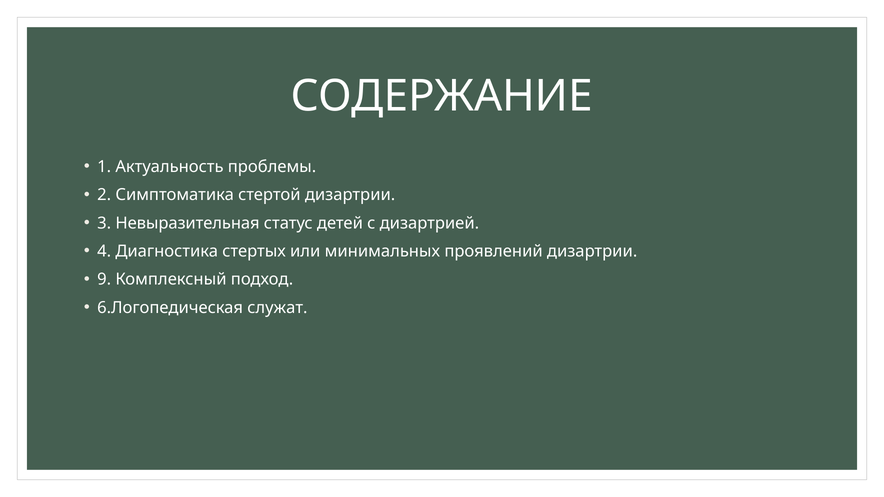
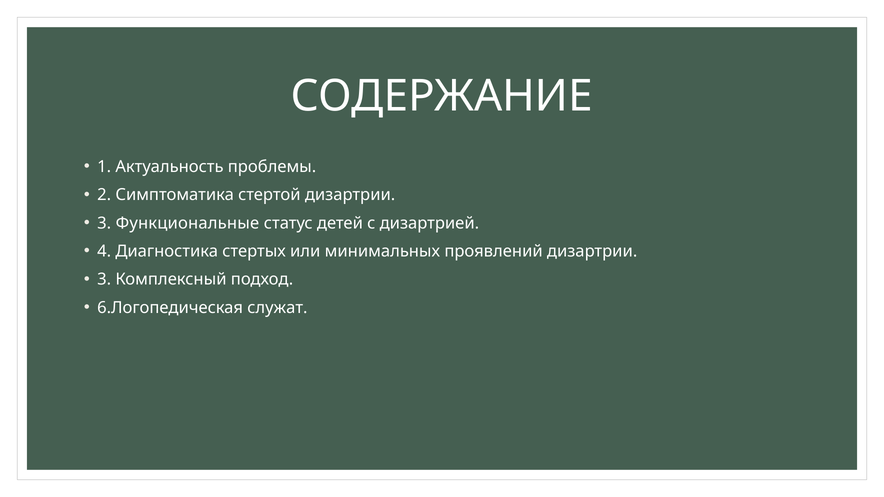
Невыразительная: Невыразительная -> Функциональные (187, 223)
9: 9 -> 3 (104, 280)
